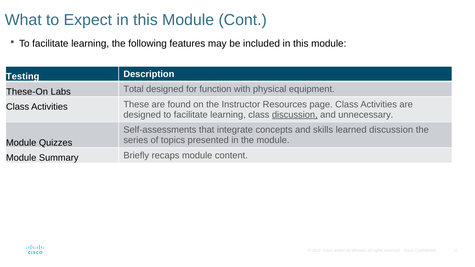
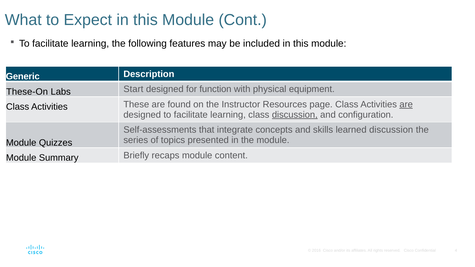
Testing: Testing -> Generic (23, 77)
Total: Total -> Start (133, 89)
are underline: none -> present (406, 104)
unnecessary: unnecessary -> configuration (366, 115)
